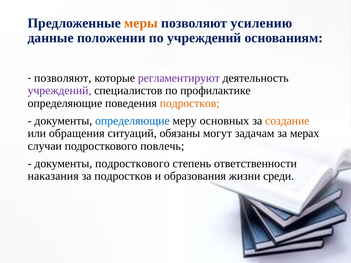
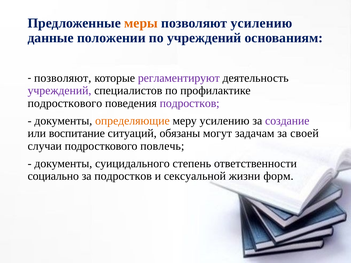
определяющие: определяющие -> подросткового (65, 103)
подростков colour: orange -> purple (190, 103)
определяющие colour: blue -> orange (132, 121)
меру основных: основных -> усилению (225, 121)
создание colour: orange -> purple (287, 121)
обращения: обращения -> воспитание (77, 133)
мерах: мерах -> своей (304, 133)
документы подросткового: подросткового -> суицидального (132, 164)
наказания: наказания -> социально (53, 176)
образования: образования -> сексуальной (195, 176)
среди: среди -> форм (278, 176)
